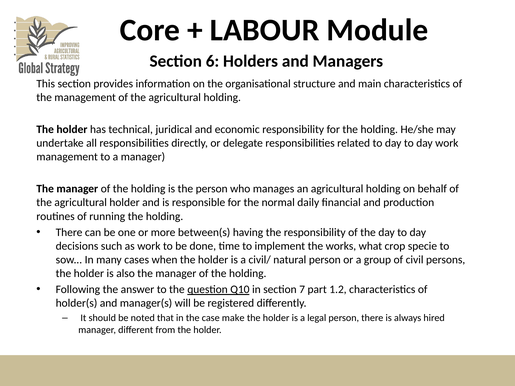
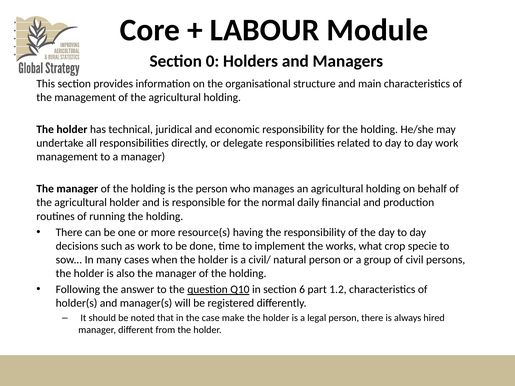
6: 6 -> 0 (213, 61)
between(s: between(s -> resource(s (204, 232)
7: 7 -> 6 (302, 290)
